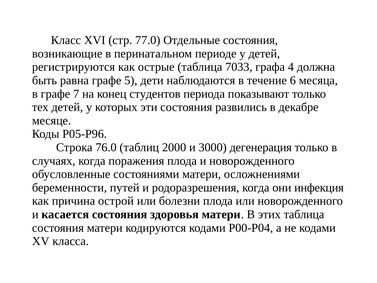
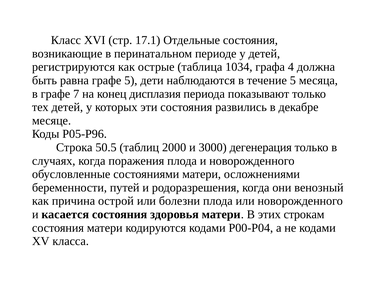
77.0: 77.0 -> 17.1 (148, 40)
7033: 7033 -> 1034 (239, 67)
течение 6: 6 -> 5 (293, 80)
студентов: студентов -> дисплазия (155, 94)
76.0: 76.0 -> 50.5 (106, 147)
инфекция: инфекция -> венозный (319, 187)
этих таблица: таблица -> строкам (304, 214)
